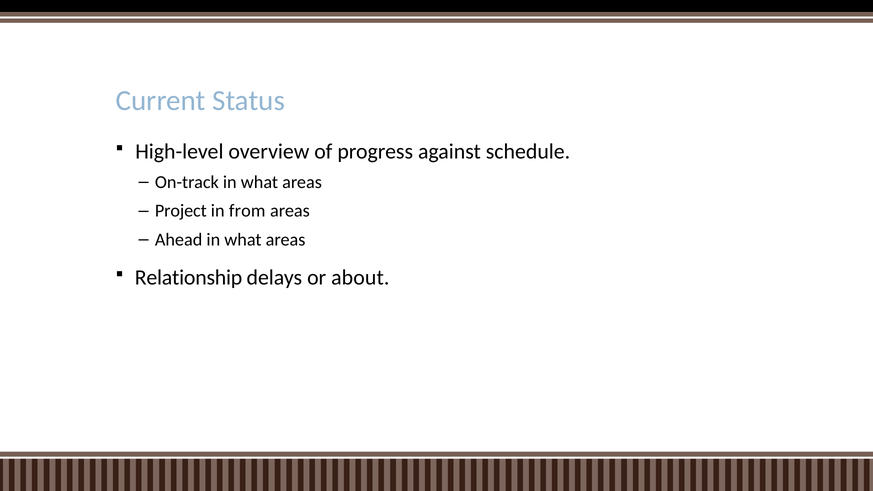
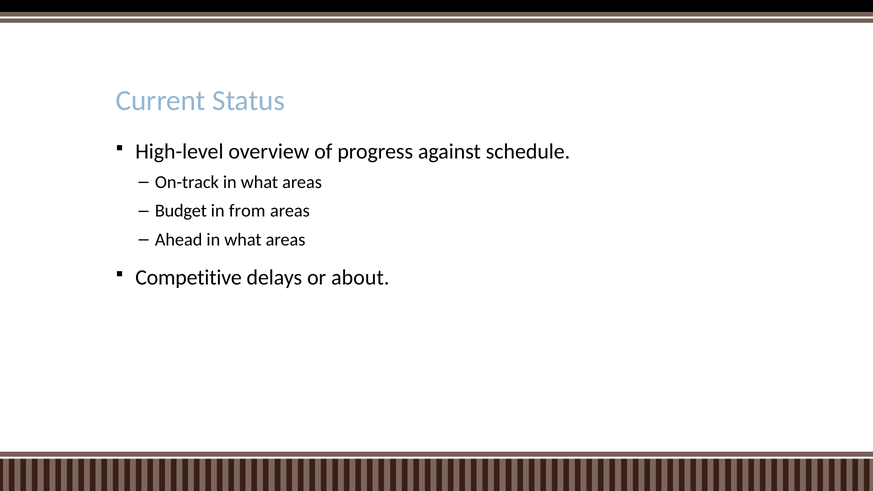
Project: Project -> Budget (181, 211)
Relationship: Relationship -> Competitive (189, 278)
